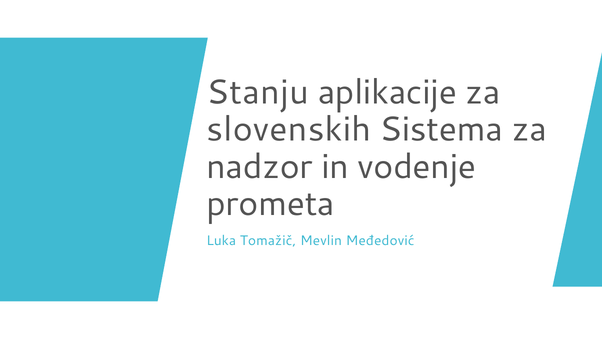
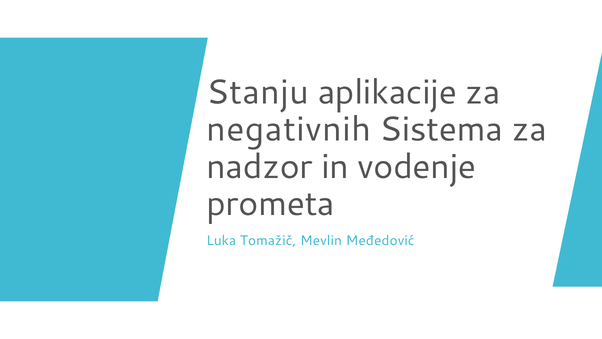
slovenskih: slovenskih -> negativnih (289, 129)
